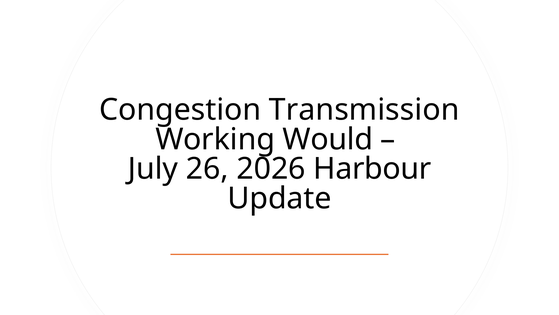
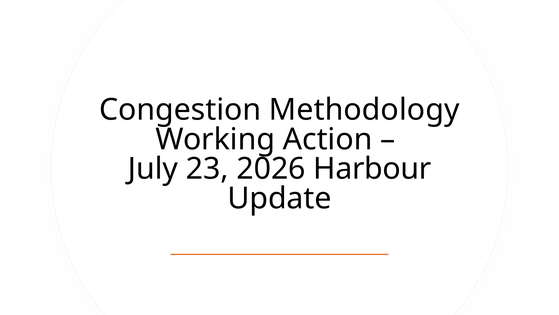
Transmission: Transmission -> Methodology (364, 110)
Would: Would -> Action (328, 139)
26: 26 -> 23 (207, 169)
